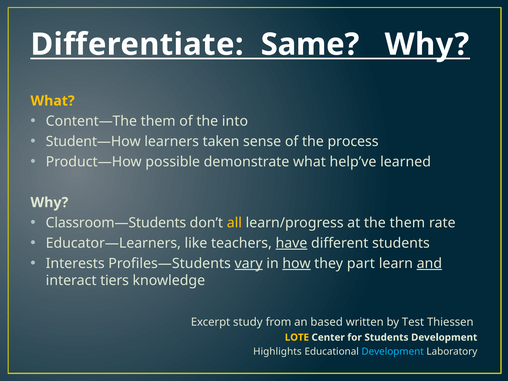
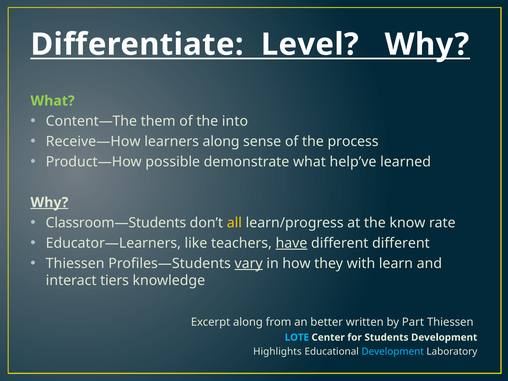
Same: Same -> Level (310, 44)
What colour: yellow -> light green (53, 101)
Student—How: Student—How -> Receive—How (93, 142)
learners taken: taken -> along (221, 142)
Why underline: none -> present (49, 203)
the them: them -> know (407, 223)
different students: students -> different (401, 243)
Interests: Interests -> Thiessen (75, 263)
how underline: present -> none (297, 263)
part: part -> with (361, 263)
and underline: present -> none (429, 263)
Excerpt study: study -> along (248, 322)
based: based -> better (327, 322)
Test: Test -> Part (413, 322)
LOTE colour: yellow -> light blue (297, 337)
